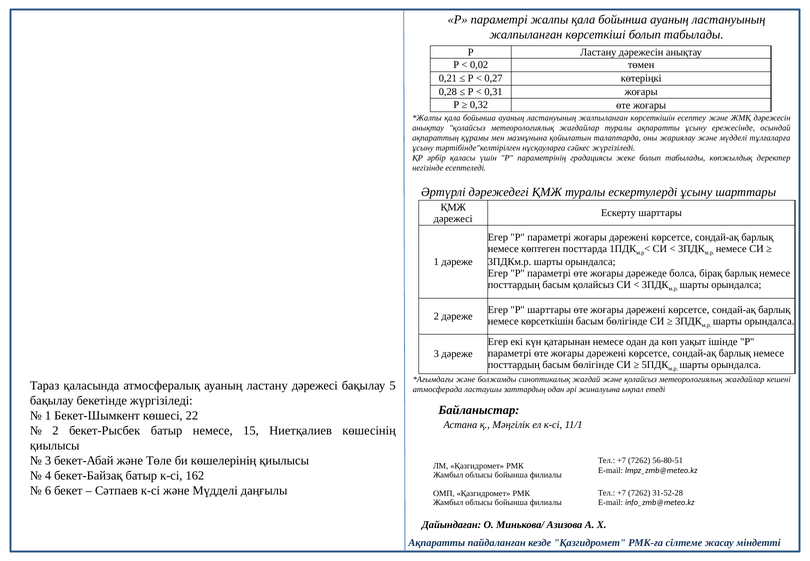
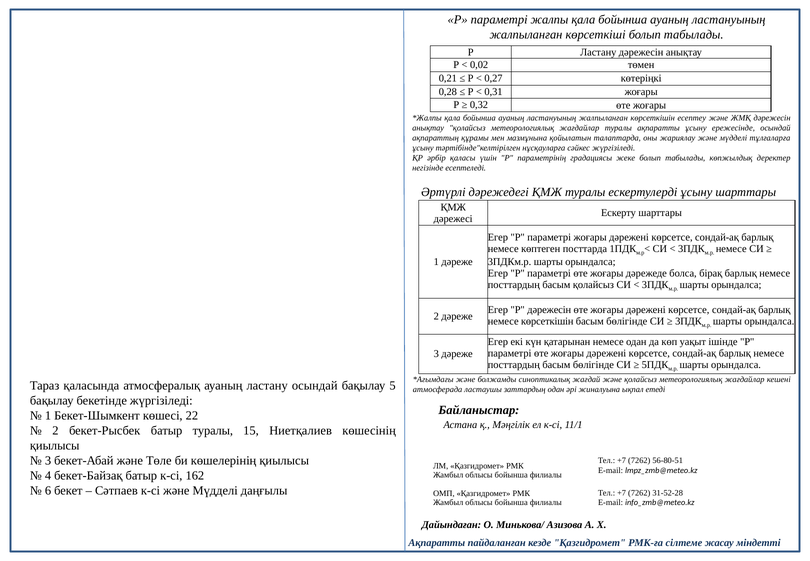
Р шарттары: шарттары -> дәрежесін (549, 310)
ластану дәрежесі: дәрежесі -> осындай (315, 386)
батыр немесе: немесе -> туралы (213, 430)
